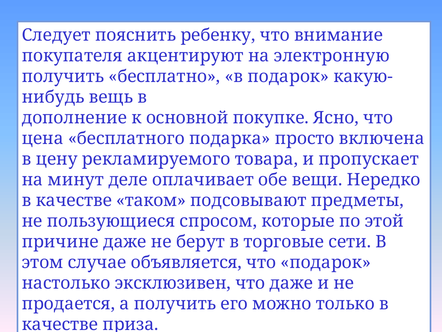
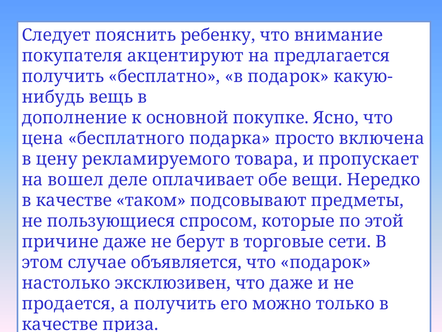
электронную: электронную -> предлагается (332, 56)
минут: минут -> вошел (76, 180)
